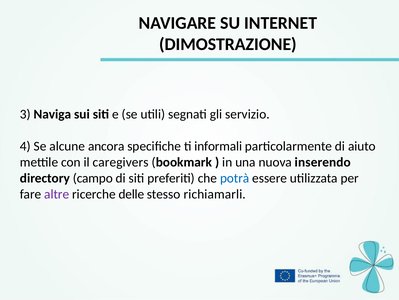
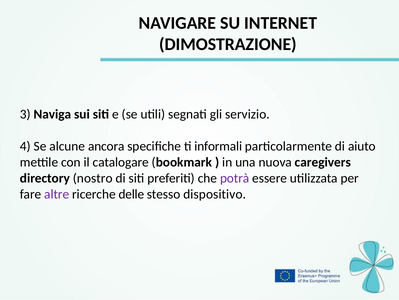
caregivers: caregivers -> catalogare (121, 162)
inserendo: inserendo -> caregivers (323, 162)
campo: campo -> nostro (93, 178)
potrà colour: blue -> purple (235, 178)
richiamarli: richiamarli -> dispositivo (215, 194)
